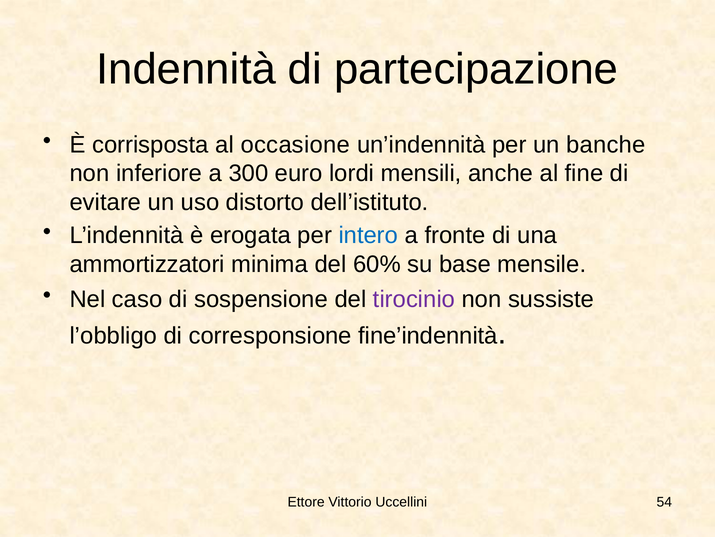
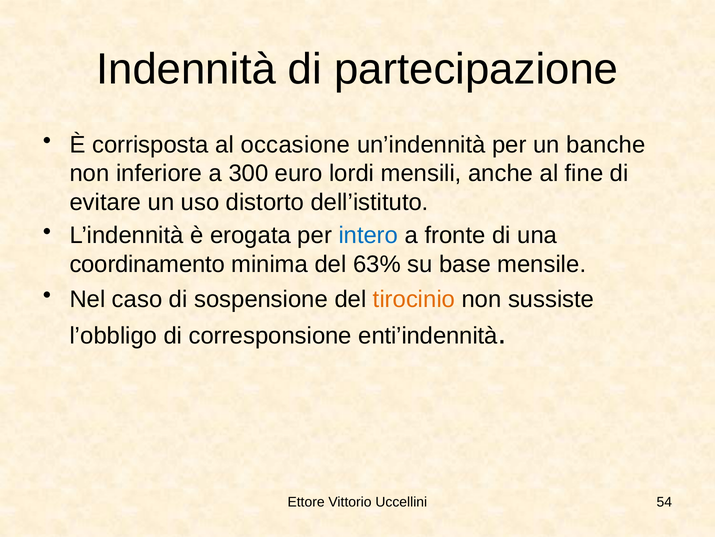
ammortizzatori: ammortizzatori -> coordinamento (147, 264)
60%: 60% -> 63% (377, 264)
tirocinio colour: purple -> orange (414, 299)
fine’indennità: fine’indennità -> enti’indennità (428, 335)
